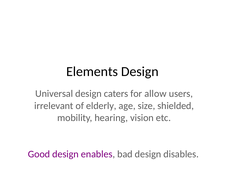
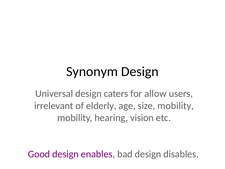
Elements: Elements -> Synonym (92, 71)
size shielded: shielded -> mobility (176, 106)
